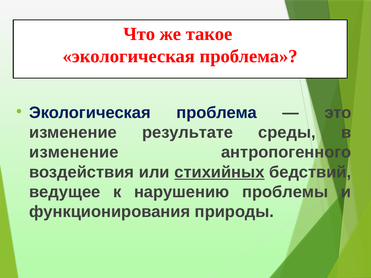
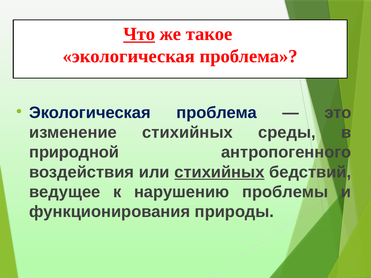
Что underline: none -> present (139, 34)
изменение результате: результате -> стихийных (188, 133)
изменение: изменение -> природной (74, 152)
